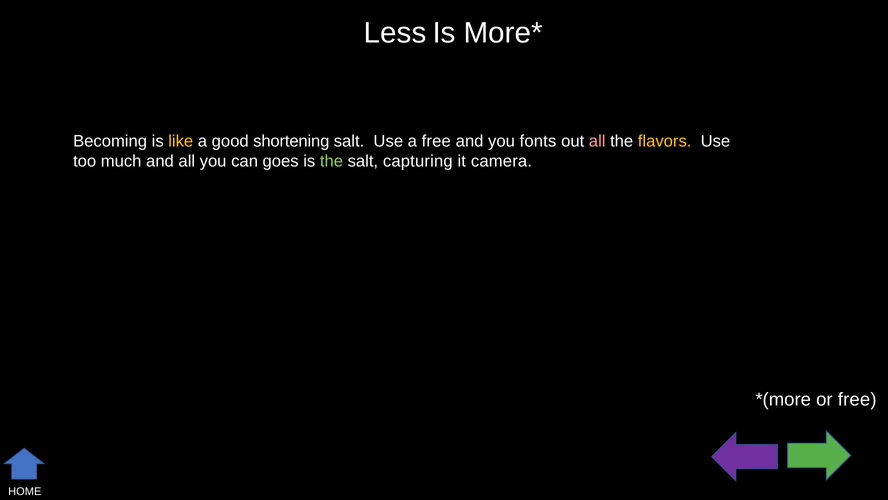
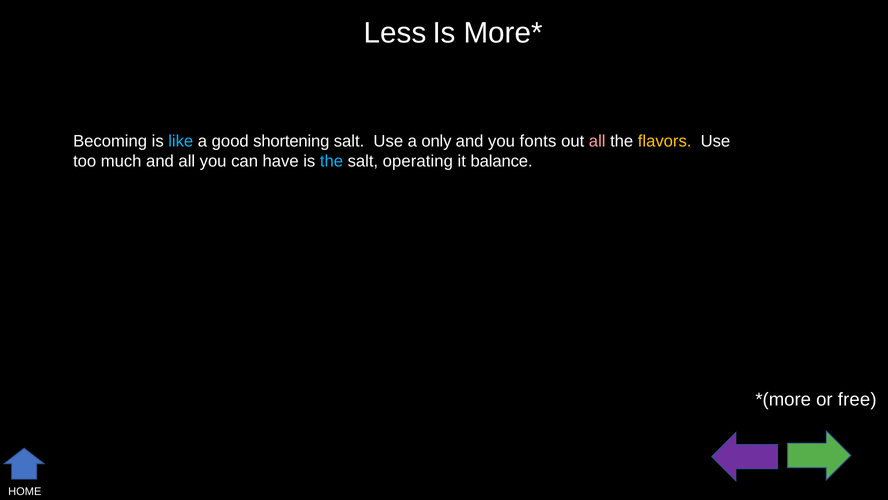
like colour: yellow -> light blue (181, 141)
a free: free -> only (436, 141)
goes: goes -> have (281, 161)
the colour: light green -> light blue (331, 161)
capturing: capturing -> operating (418, 161)
camera: camera -> balance (502, 161)
